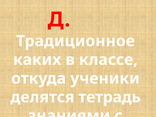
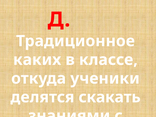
тетрадь: тетрадь -> скакать (110, 97)
